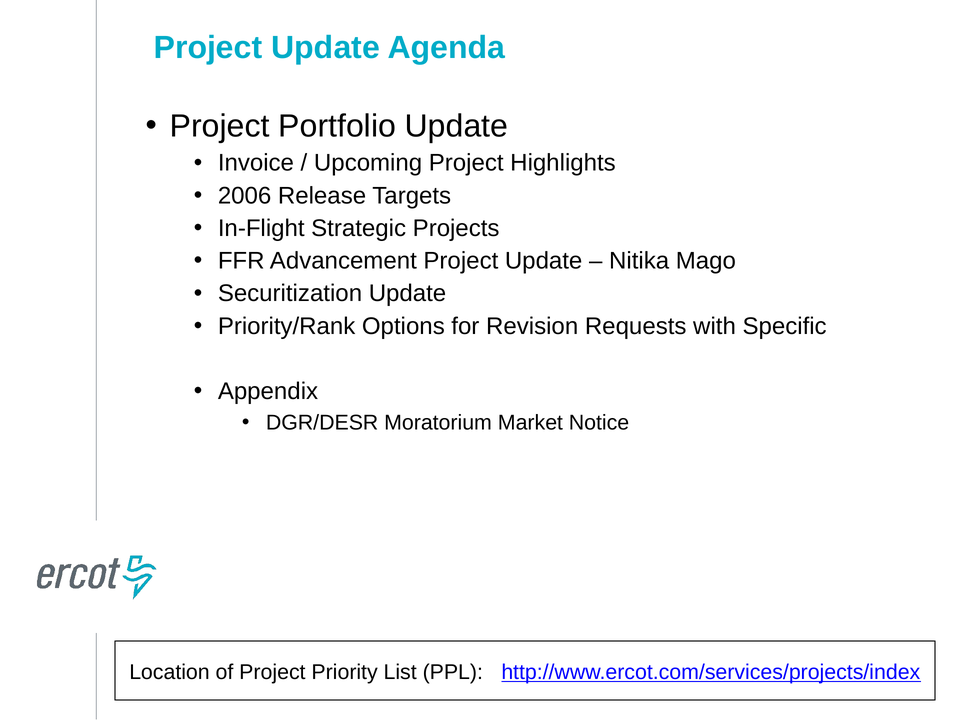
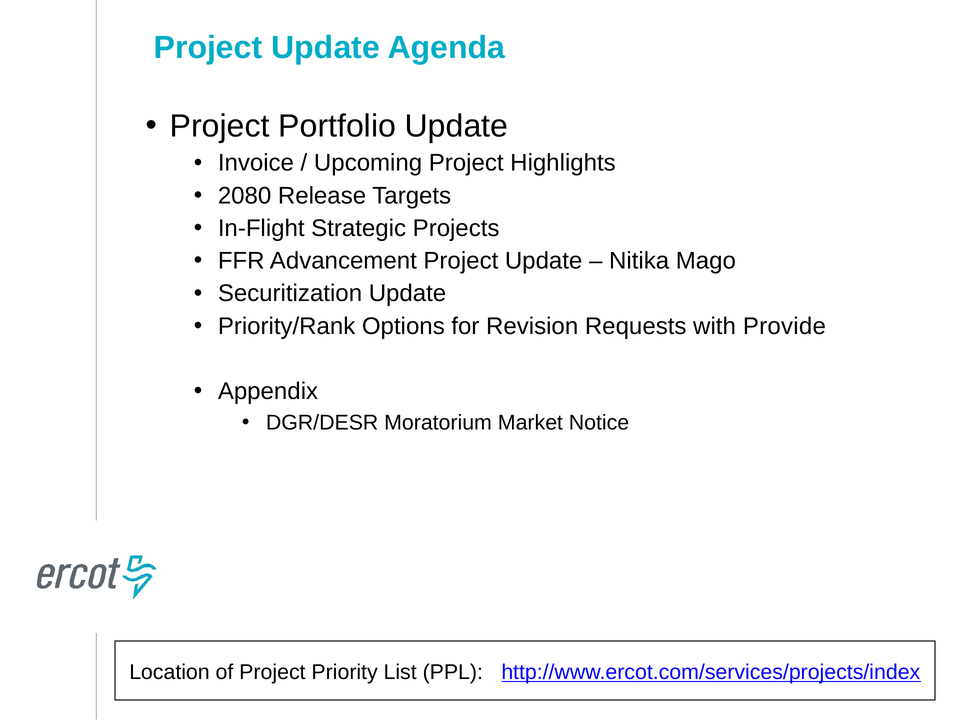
2006: 2006 -> 2080 (245, 196)
Specific: Specific -> Provide (784, 326)
